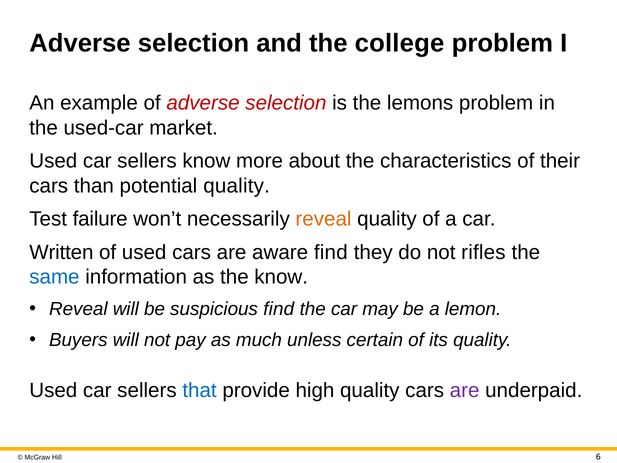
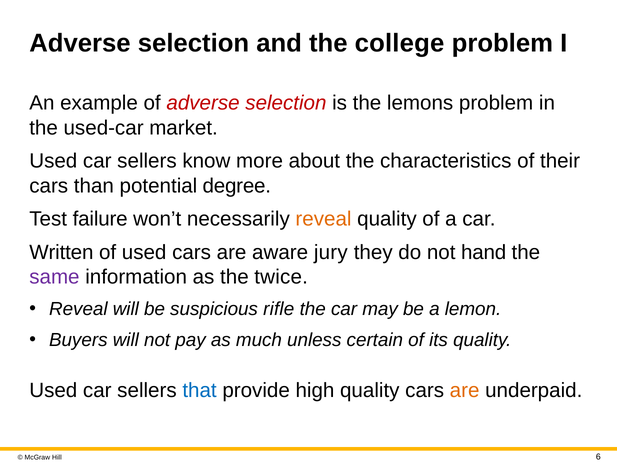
potential quality: quality -> degree (237, 186)
aware find: find -> jury (331, 252)
rifles: rifles -> hand (484, 252)
same colour: blue -> purple (54, 277)
the know: know -> twice (281, 277)
suspicious find: find -> rifle (279, 309)
are colour: purple -> orange (465, 390)
